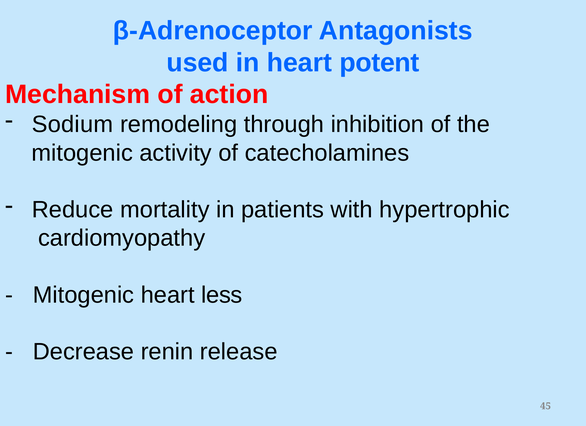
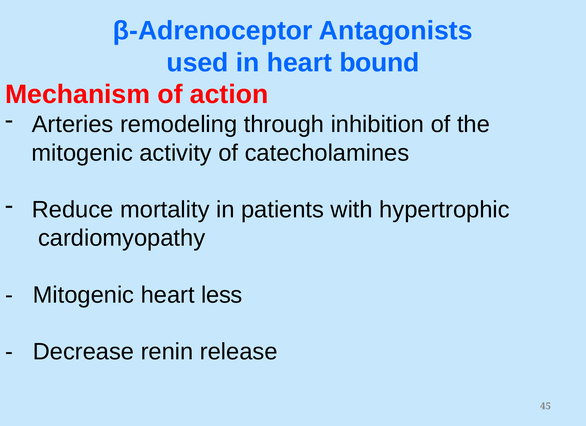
potent: potent -> bound (379, 63)
Sodium: Sodium -> Arteries (73, 125)
